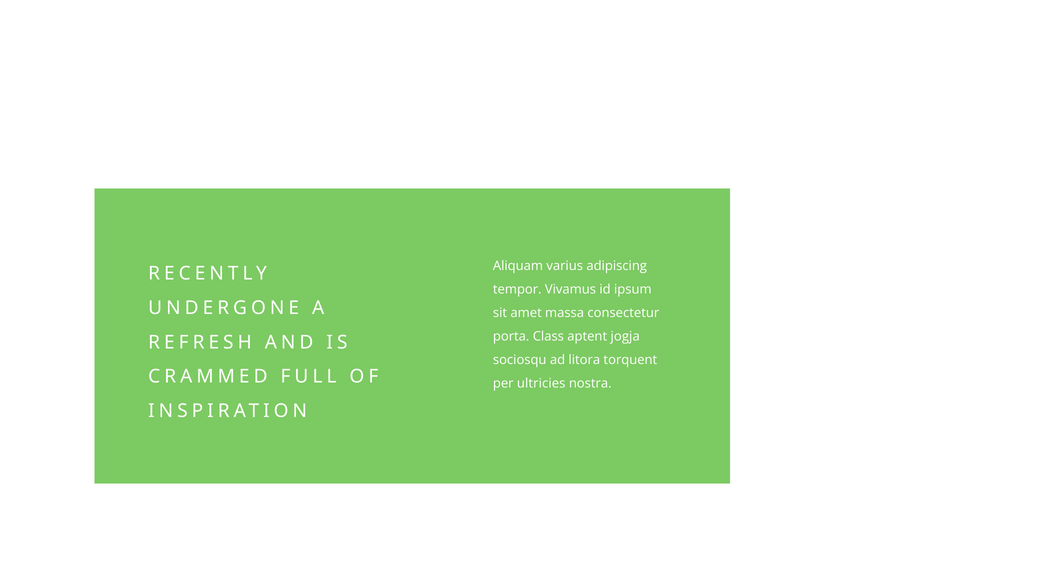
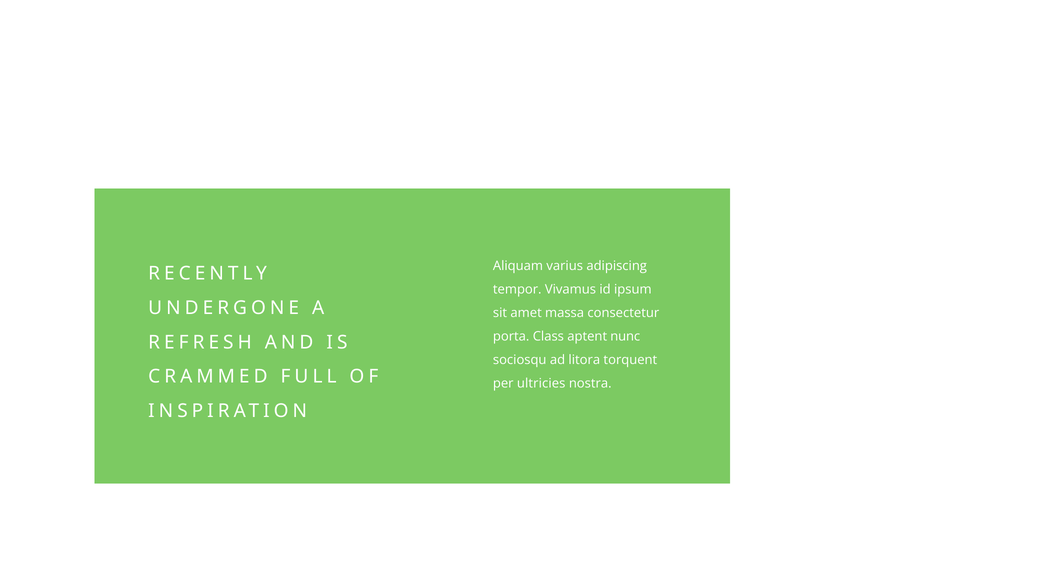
jogja: jogja -> nunc (625, 336)
